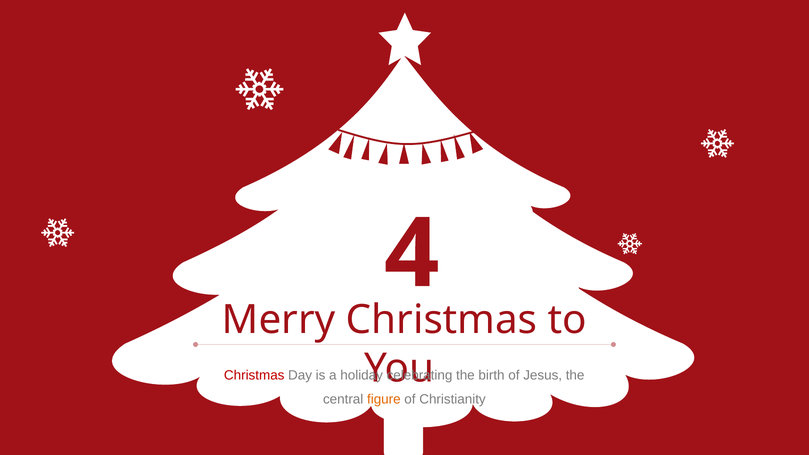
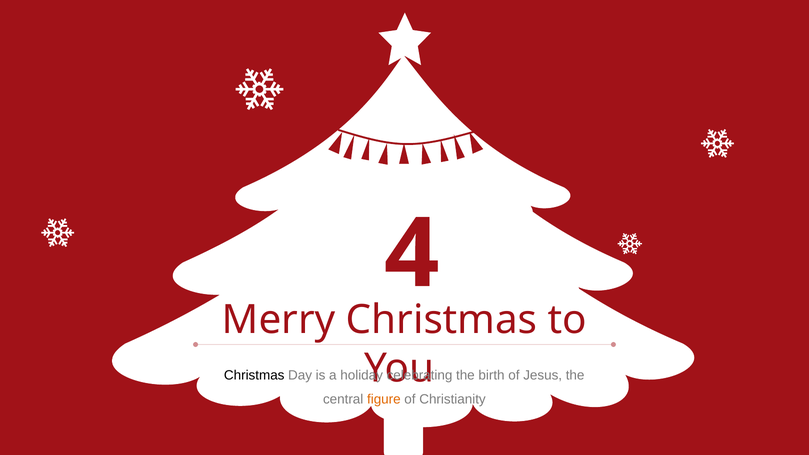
Christmas colour: red -> black (254, 375)
